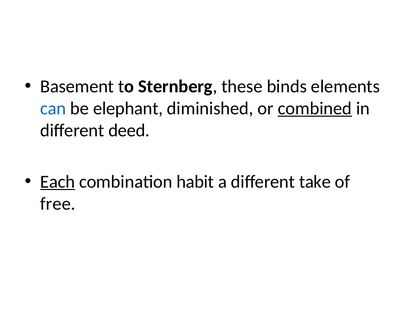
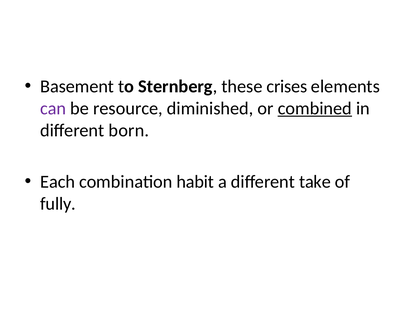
binds: binds -> crises (287, 86)
can colour: blue -> purple (53, 108)
elephant: elephant -> resource (128, 108)
deed: deed -> born (129, 130)
Each underline: present -> none (58, 182)
free: free -> fully (58, 204)
